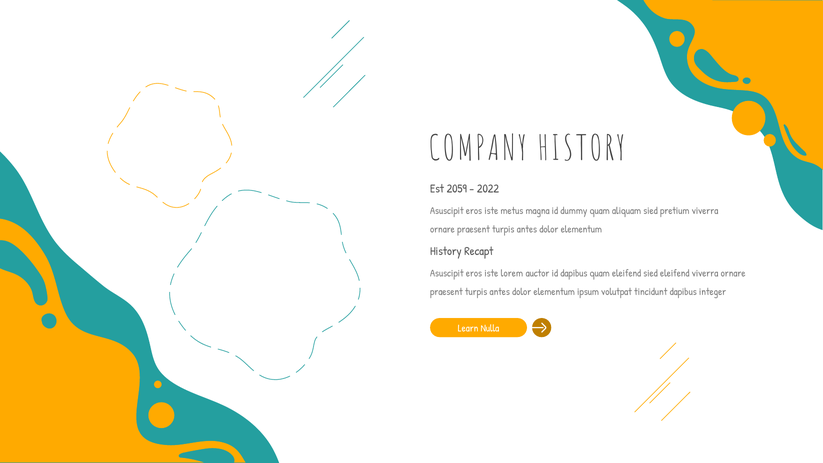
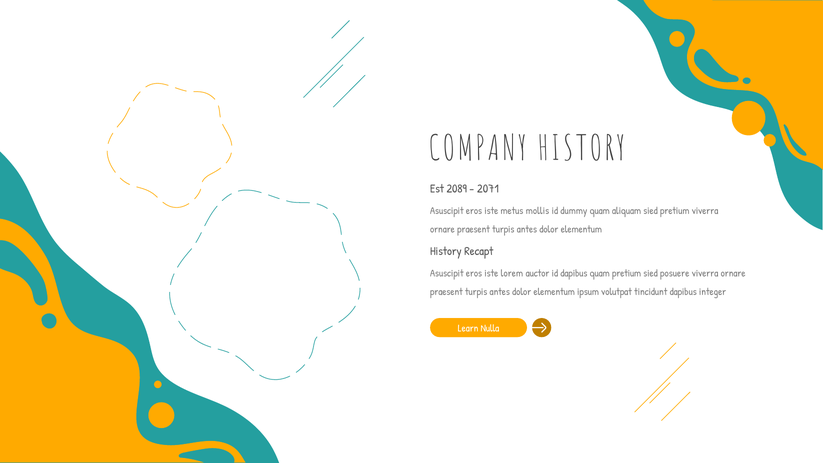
2059: 2059 -> 2089 (457, 189)
2022: 2022 -> 2071 (488, 189)
magna: magna -> mollis (537, 211)
quam eleifend: eleifend -> pretium (627, 273)
sied eleifend: eleifend -> posuere (675, 273)
